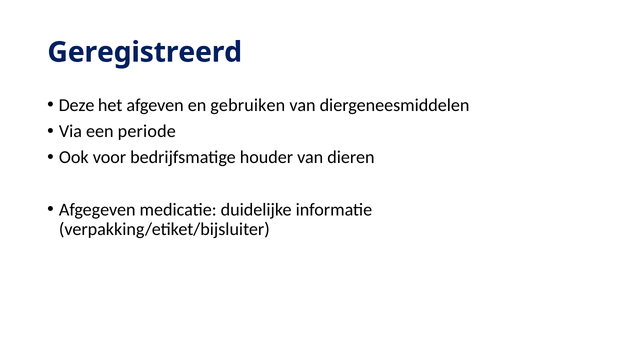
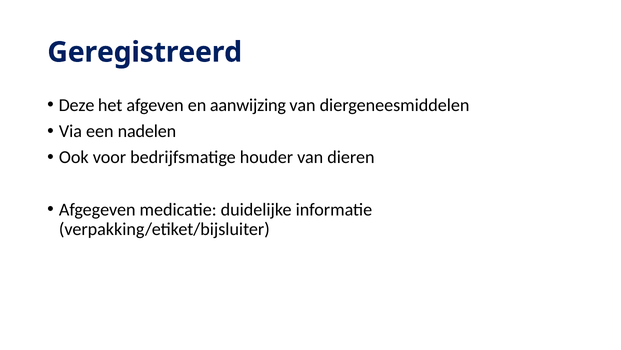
gebruiken: gebruiken -> aanwijzing (248, 105)
periode: periode -> nadelen (147, 131)
